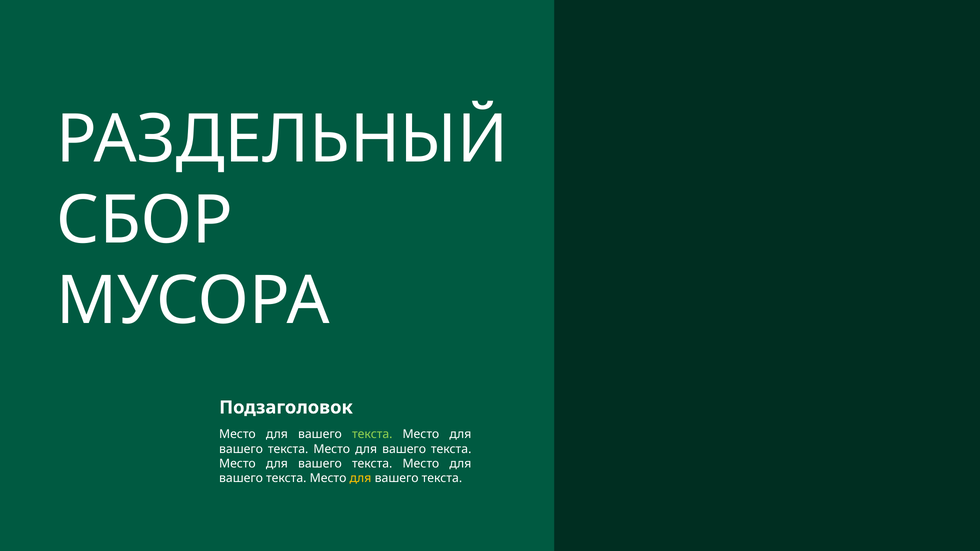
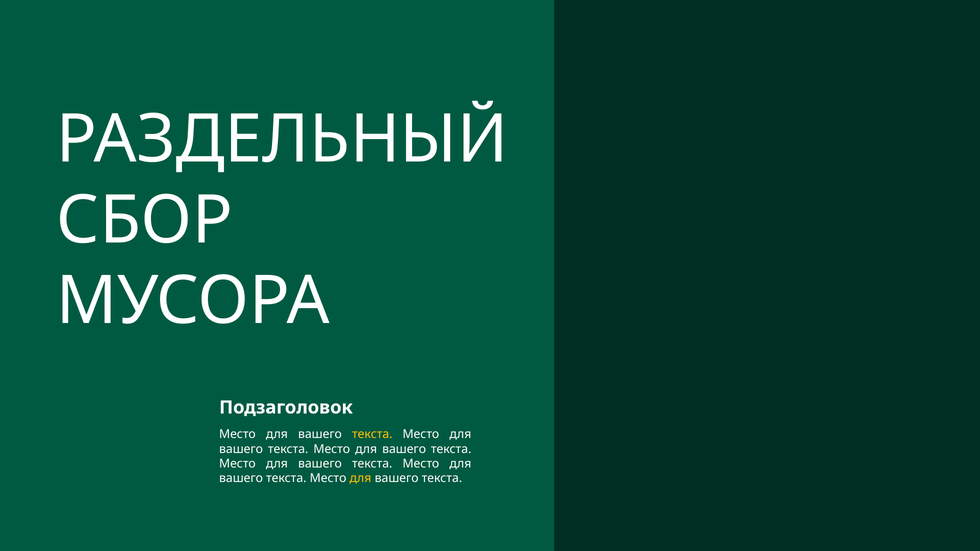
текста colour: light green -> yellow (372, 434)
